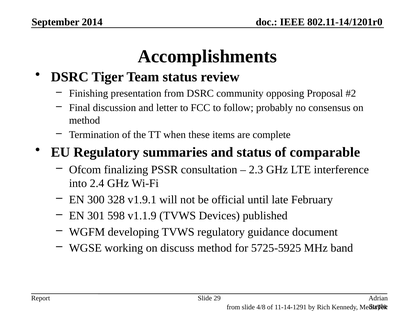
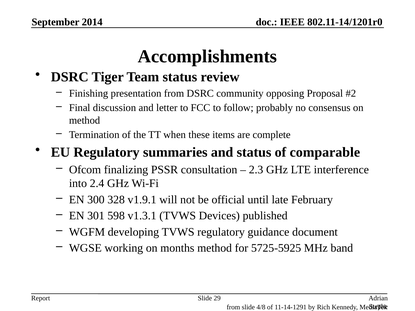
v1.1.9: v1.1.9 -> v1.3.1 (142, 216)
discuss: discuss -> months (177, 248)
